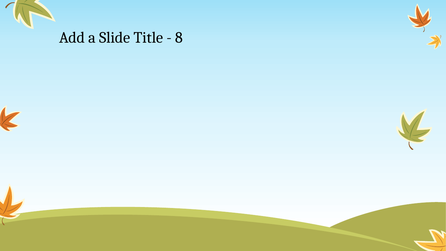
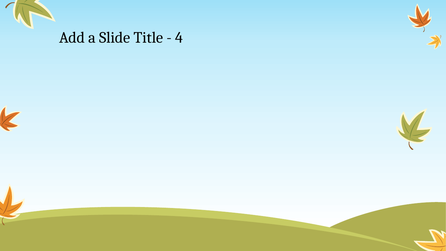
8: 8 -> 4 (179, 38)
